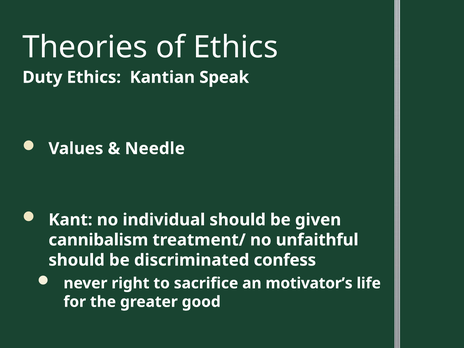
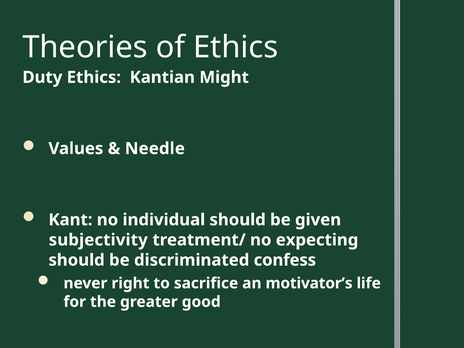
Speak: Speak -> Might (224, 77)
cannibalism: cannibalism -> subjectivity (98, 240)
unfaithful: unfaithful -> expecting (317, 240)
